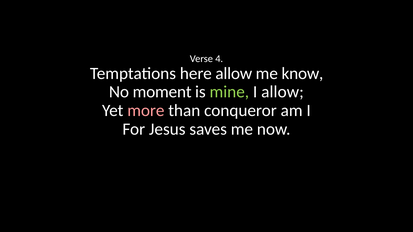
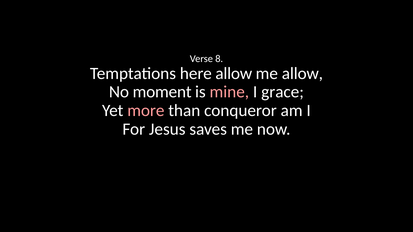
4: 4 -> 8 (219, 59)
me know: know -> allow (302, 73)
mine colour: light green -> pink (229, 92)
I allow: allow -> grace (283, 92)
